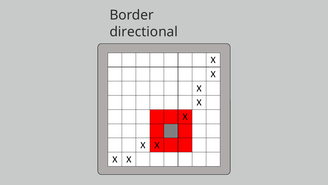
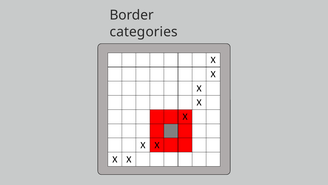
directional: directional -> categories (144, 32)
